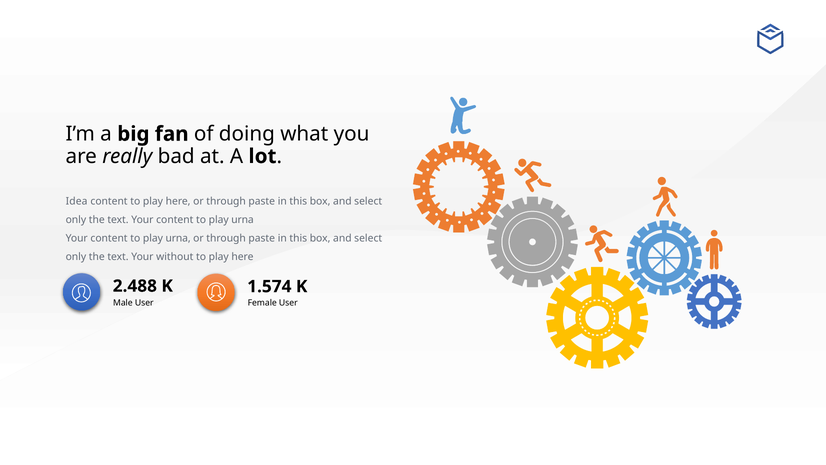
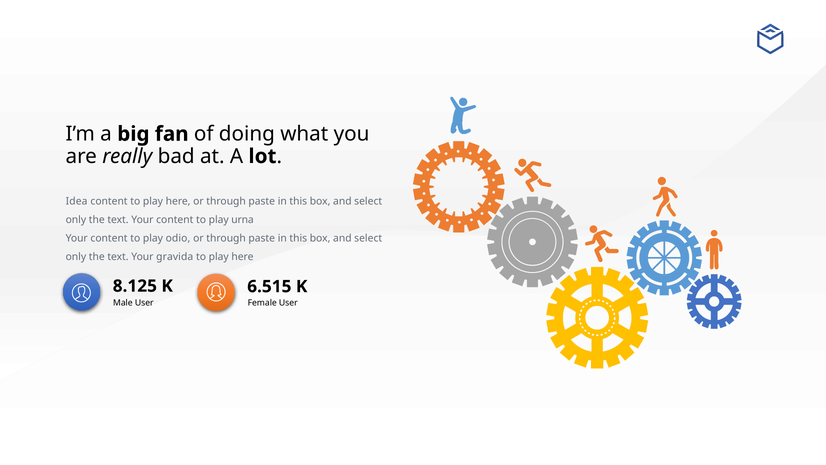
urna: urna -> odio (178, 238)
without: without -> gravida (175, 257)
2.488: 2.488 -> 8.125 (135, 286)
1.574: 1.574 -> 6.515 (269, 286)
